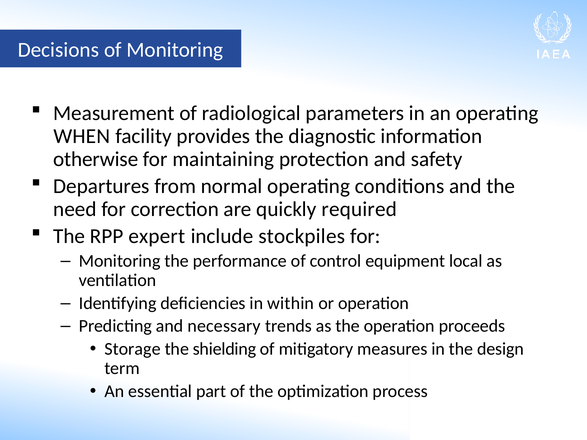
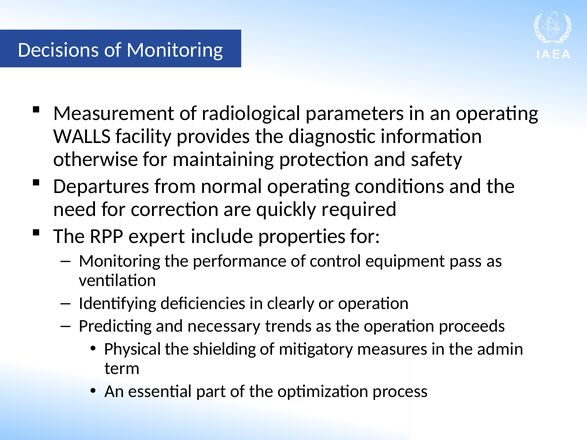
WHEN: WHEN -> WALLS (82, 136)
stockpiles: stockpiles -> properties (302, 236)
local: local -> pass (466, 261)
within: within -> clearly (291, 303)
Storage: Storage -> Physical (133, 349)
design: design -> admin (500, 349)
